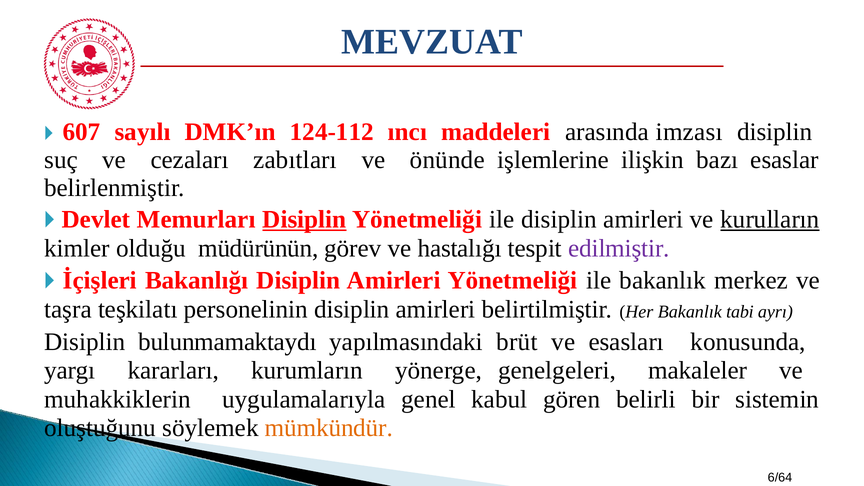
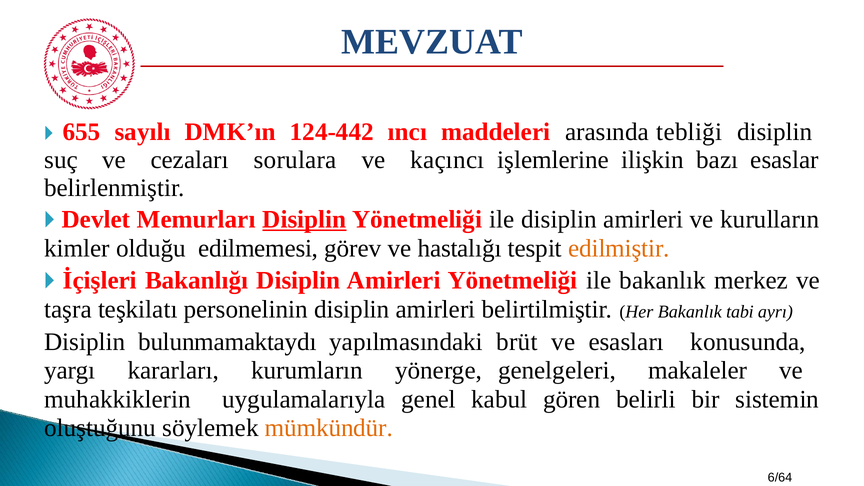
607: 607 -> 655 (82, 132)
124-112: 124-112 -> 124-442 (332, 132)
imzası: imzası -> tebliği (689, 132)
zabıtları: zabıtları -> sorulara (295, 160)
önünde: önünde -> kaçıncı (447, 160)
kurulların underline: present -> none (770, 220)
müdürünün: müdürünün -> edilmemesi (258, 248)
edilmiştir colour: purple -> orange (619, 248)
